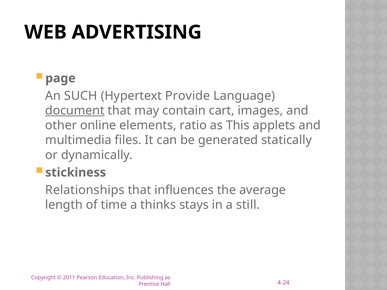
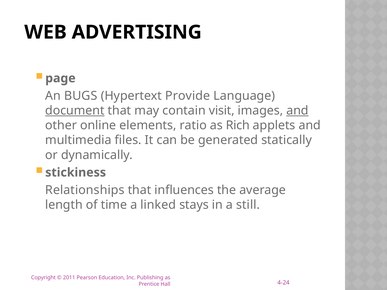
SUCH: SUCH -> BUGS (81, 96)
cart: cart -> visit (222, 111)
and underline: none -> present (297, 111)
This: This -> Rich (238, 125)
thinks: thinks -> linked (158, 205)
